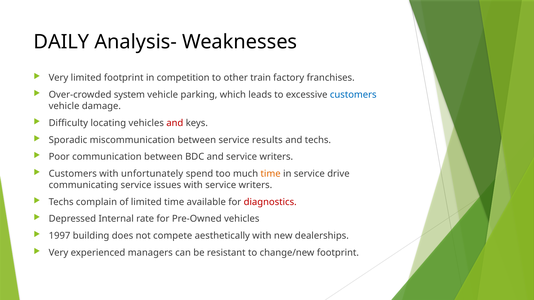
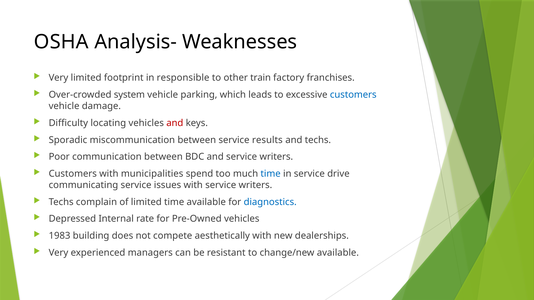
DAILY: DAILY -> OSHA (61, 42)
competition: competition -> responsible (183, 78)
unfortunately: unfortunately -> municipalities (152, 174)
time colour: orange -> blue (271, 174)
diagnostics colour: red -> blue (270, 202)
1997: 1997 -> 1983 (60, 236)
change/new footprint: footprint -> available (338, 253)
